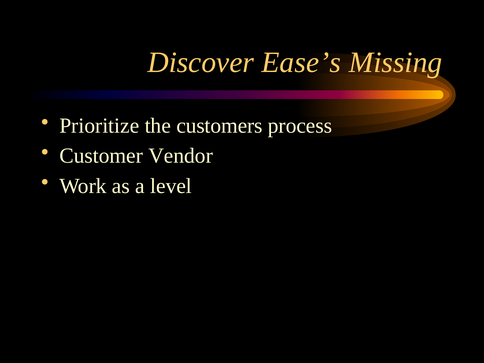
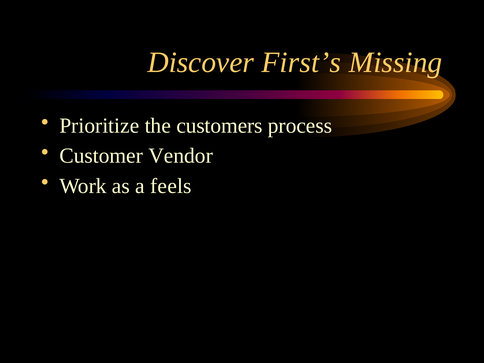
Ease’s: Ease’s -> First’s (301, 63)
level: level -> feels (171, 186)
